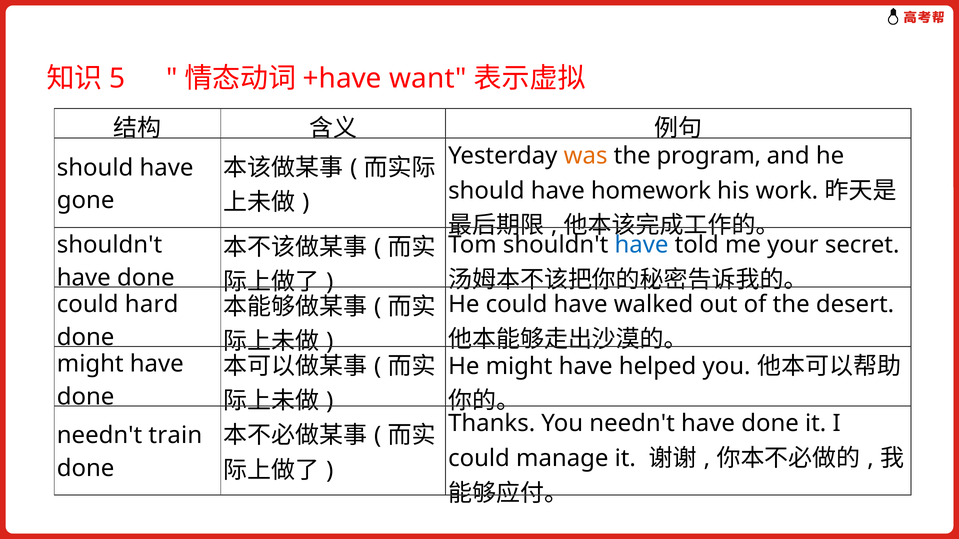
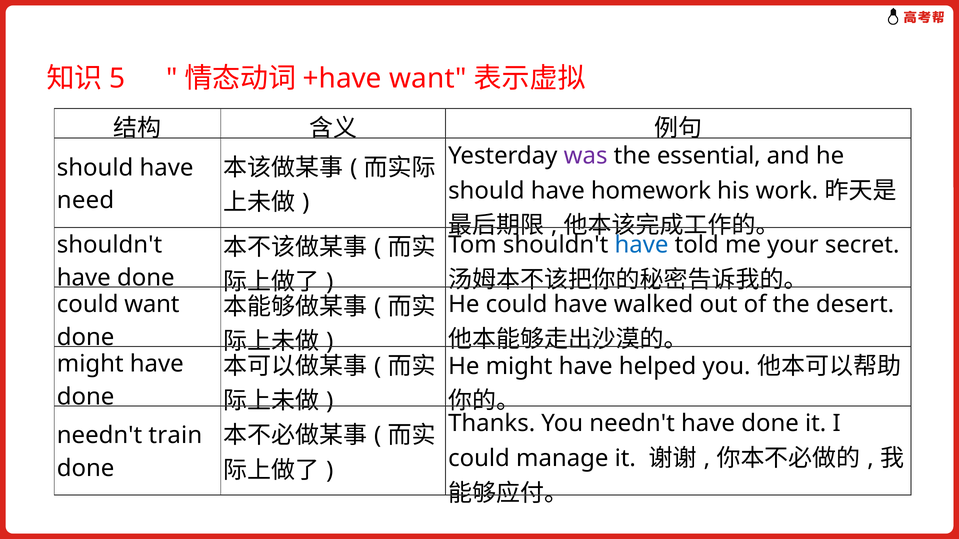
was colour: orange -> purple (586, 156)
program: program -> essential (709, 156)
gone: gone -> need (86, 201)
could hard: hard -> want (152, 305)
